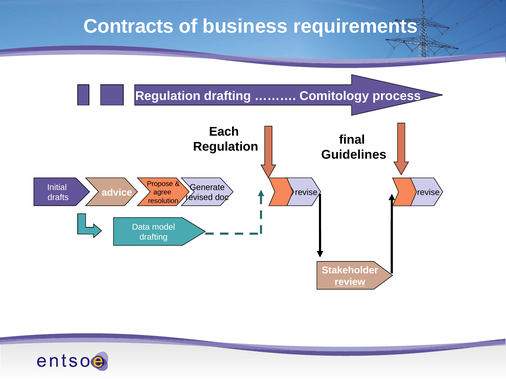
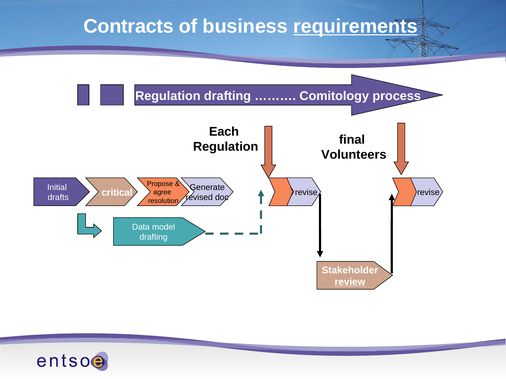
requirements underline: none -> present (355, 26)
Guidelines: Guidelines -> Volunteers (354, 155)
advice: advice -> critical (117, 193)
